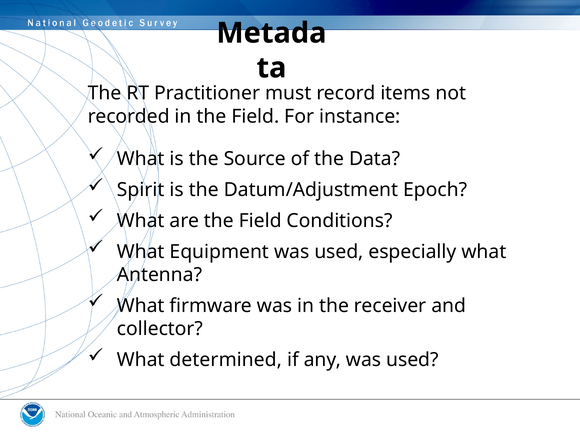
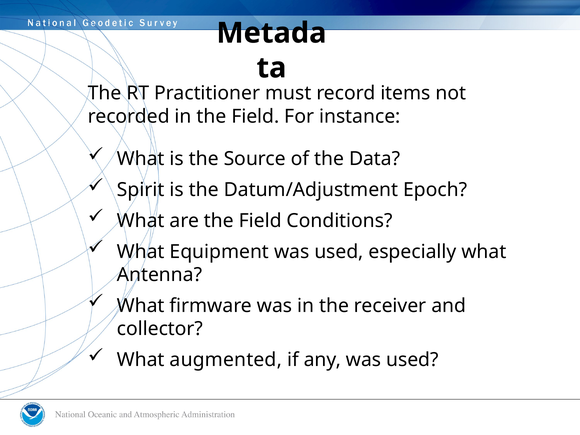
determined: determined -> augmented (226, 360)
